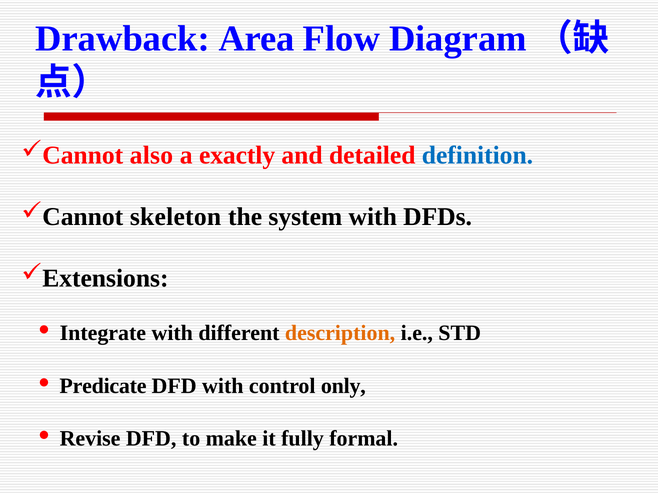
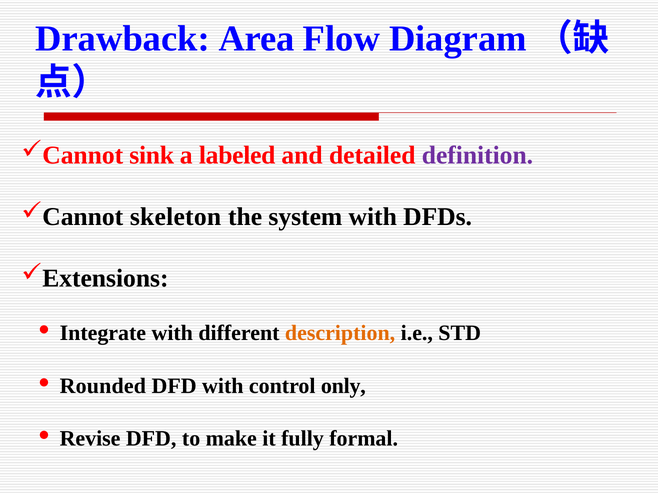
also: also -> sink (152, 155)
exactly: exactly -> labeled (237, 155)
definition colour: blue -> purple (477, 155)
Predicate: Predicate -> Rounded (103, 385)
